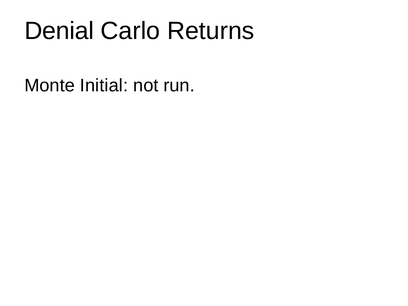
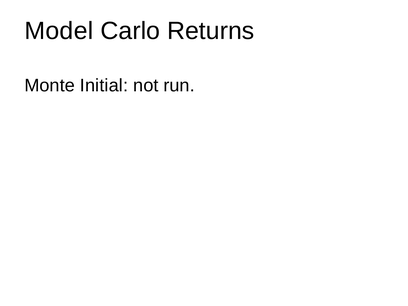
Denial: Denial -> Model (59, 31)
